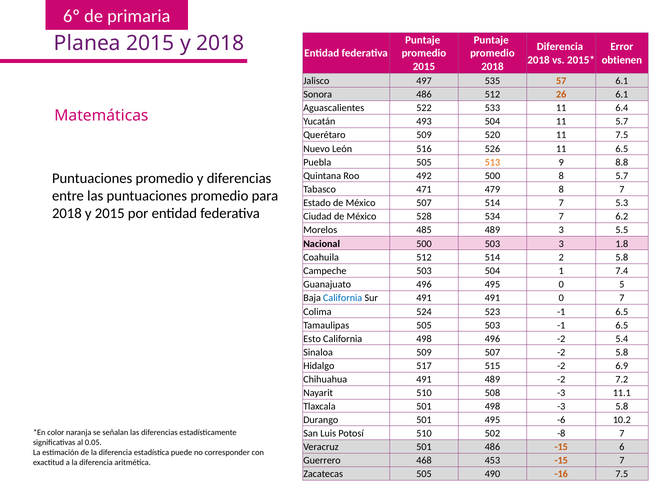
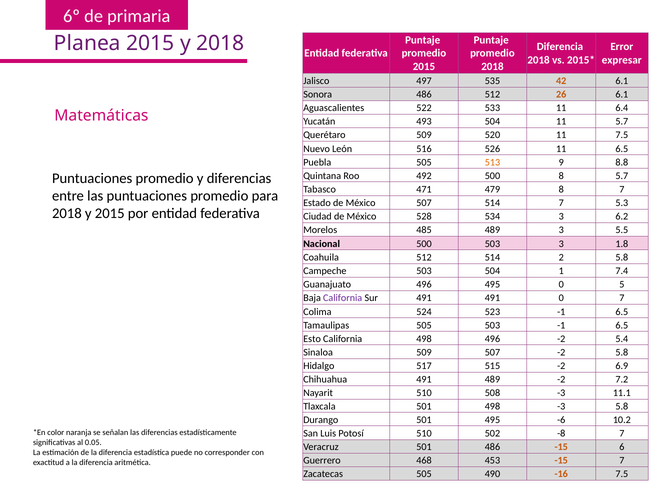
obtienen: obtienen -> expresar (622, 60)
57: 57 -> 42 (561, 81)
534 7: 7 -> 3 (561, 216)
California colour: blue -> purple (343, 298)
